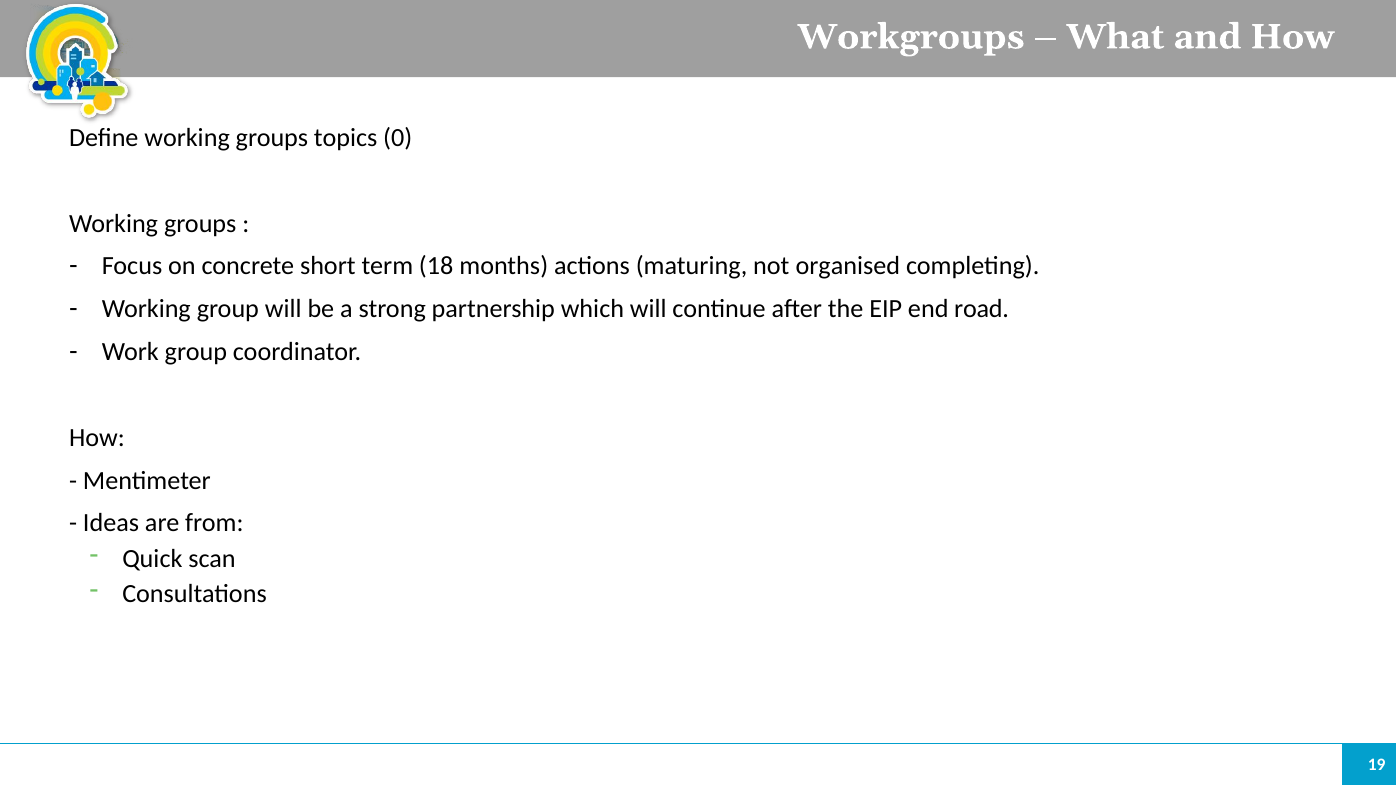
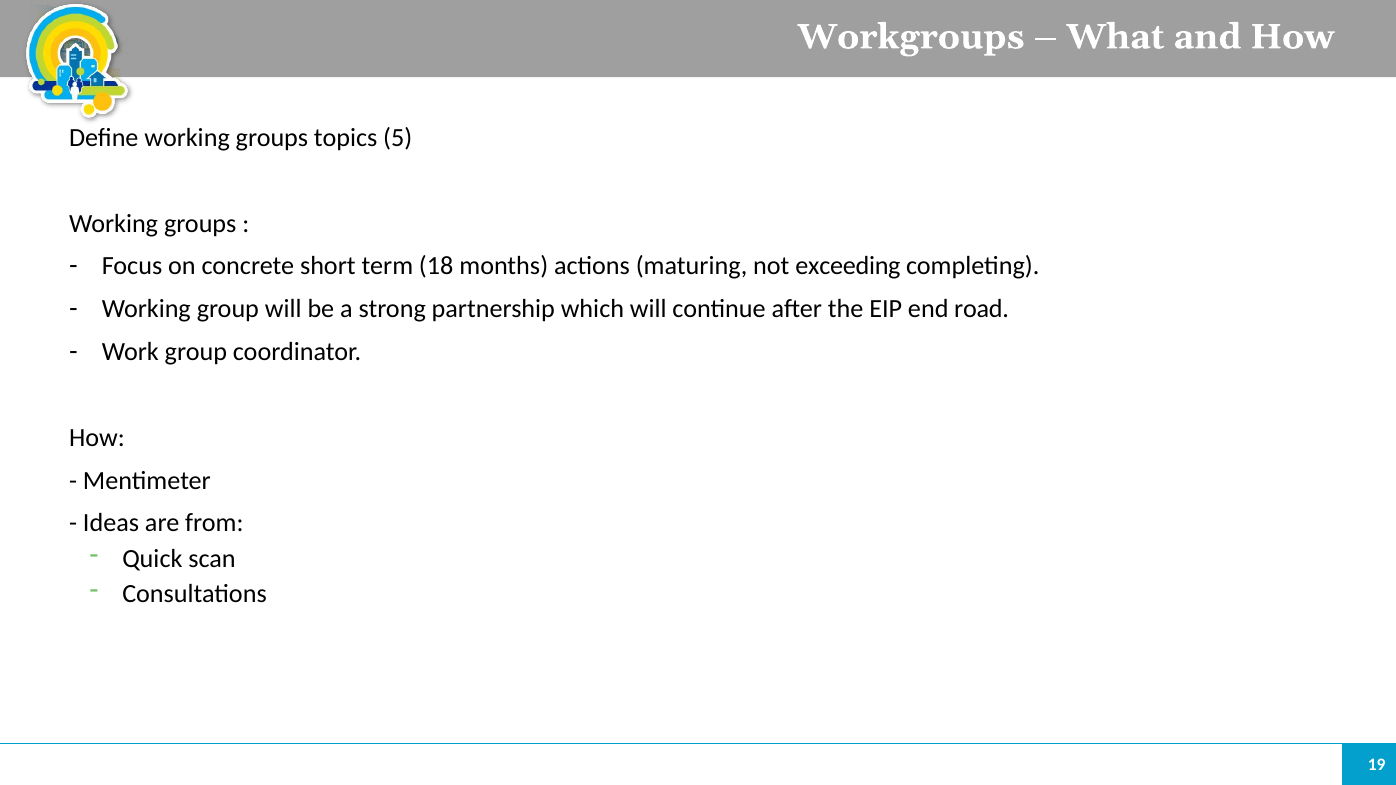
0: 0 -> 5 (398, 138)
organised: organised -> exceeding (848, 266)
